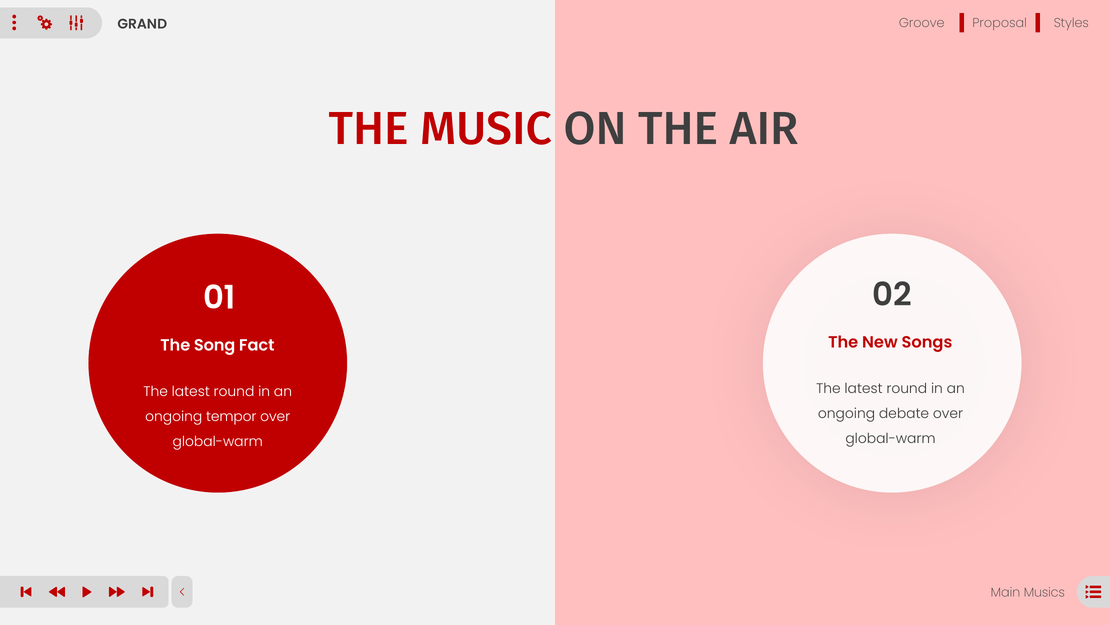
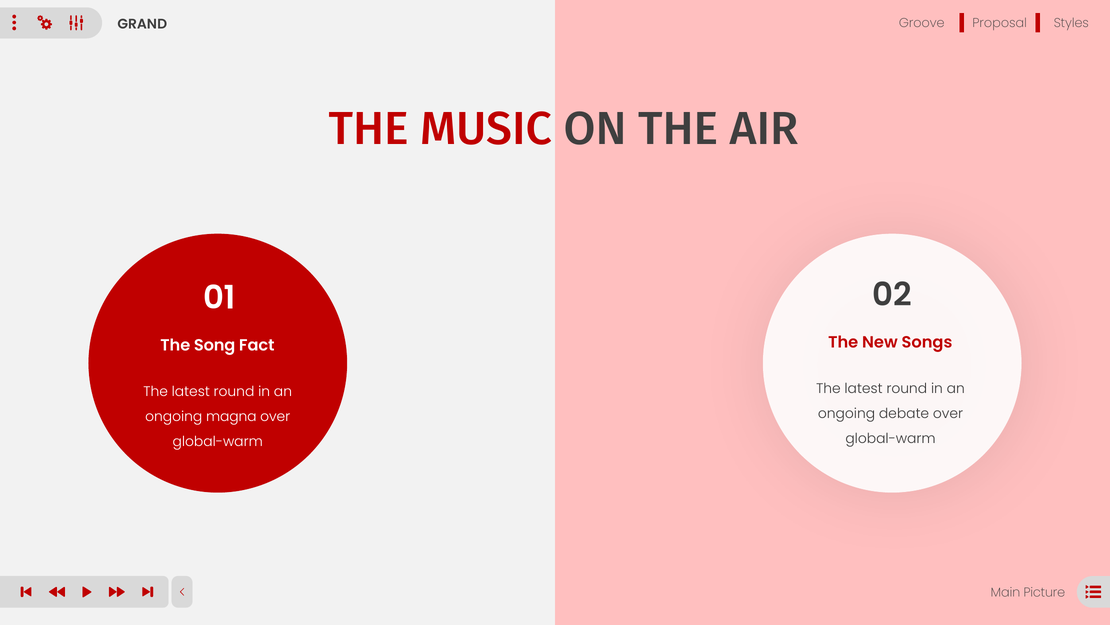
tempor: tempor -> magna (231, 416)
Musics: Musics -> Picture (1044, 592)
